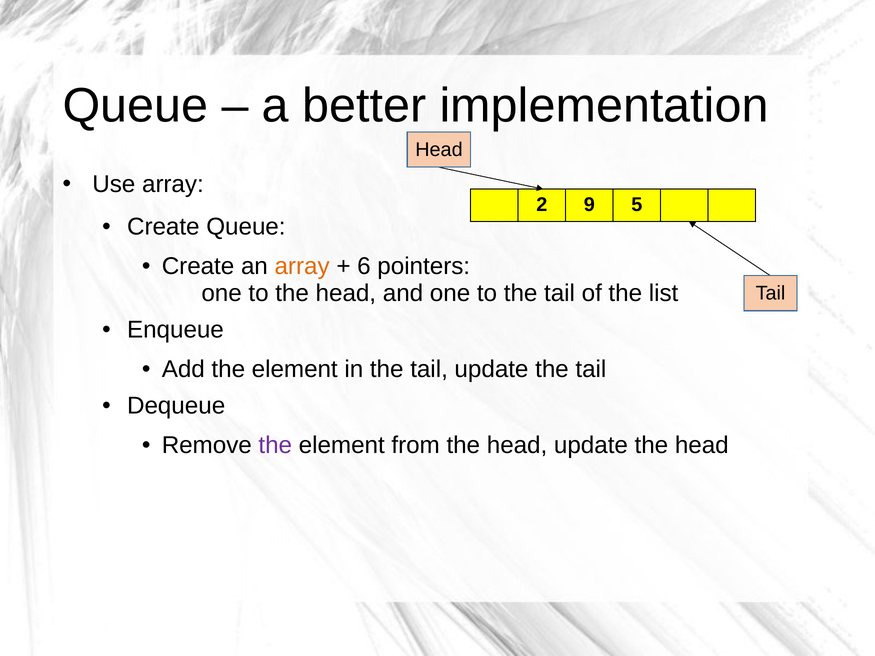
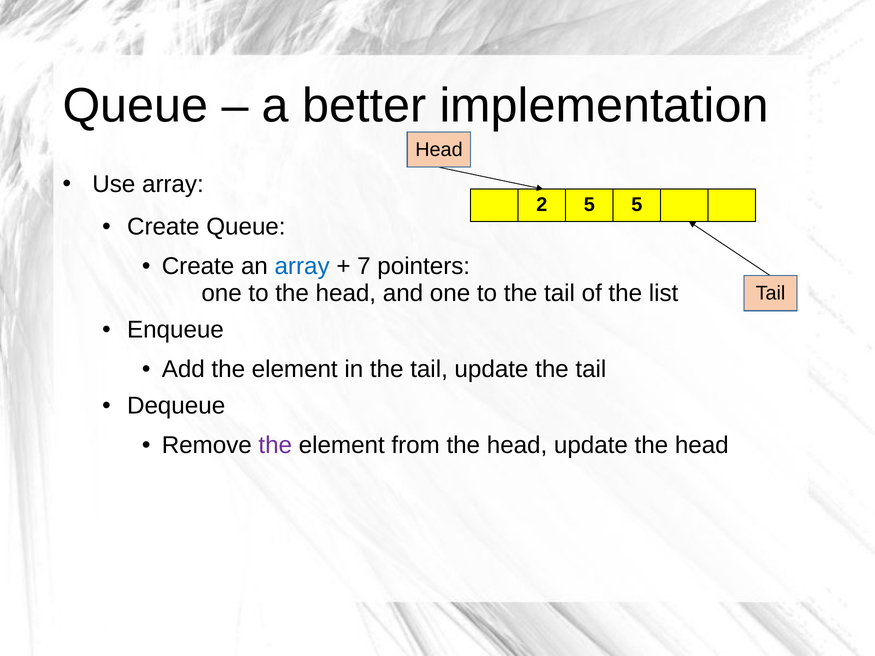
2 9: 9 -> 5 (589, 205)
array colour: orange -> blue (302, 266)
6: 6 -> 7 (364, 266)
